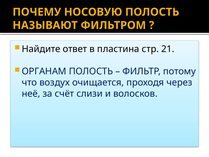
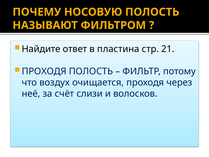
ОРГАНАМ: ОРГАНАМ -> ПРОХОДЯ (44, 71)
